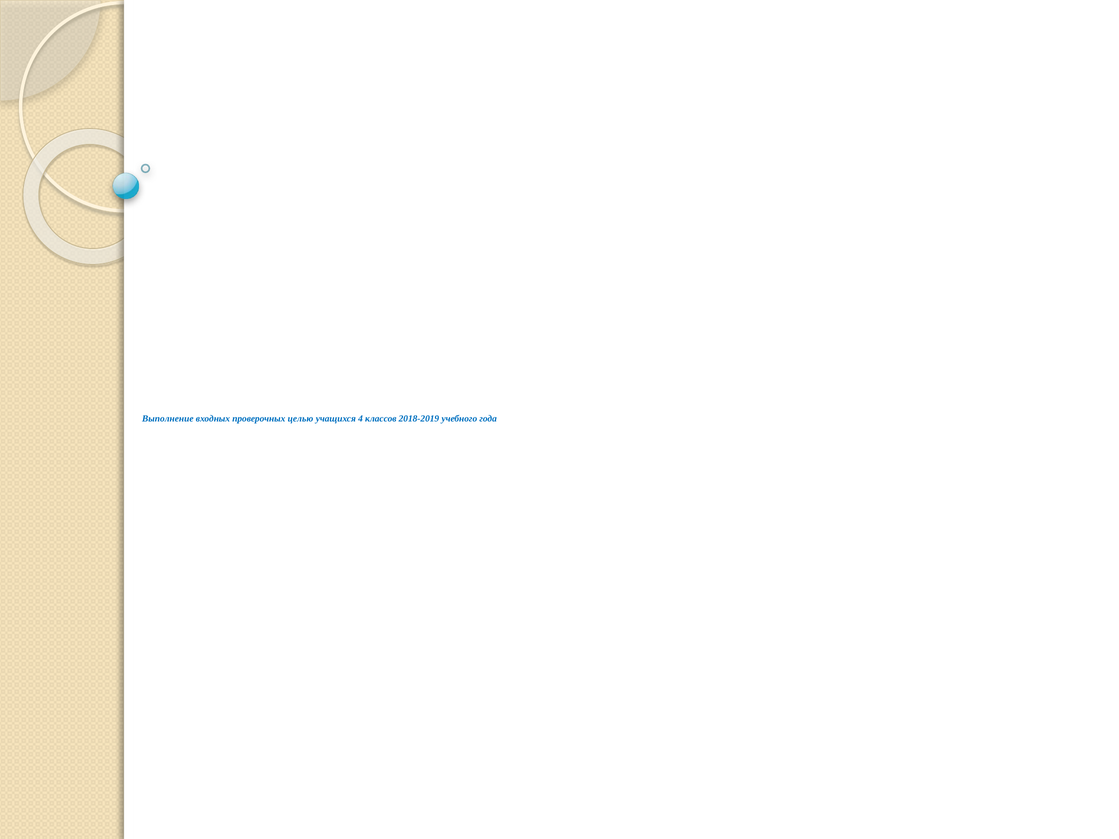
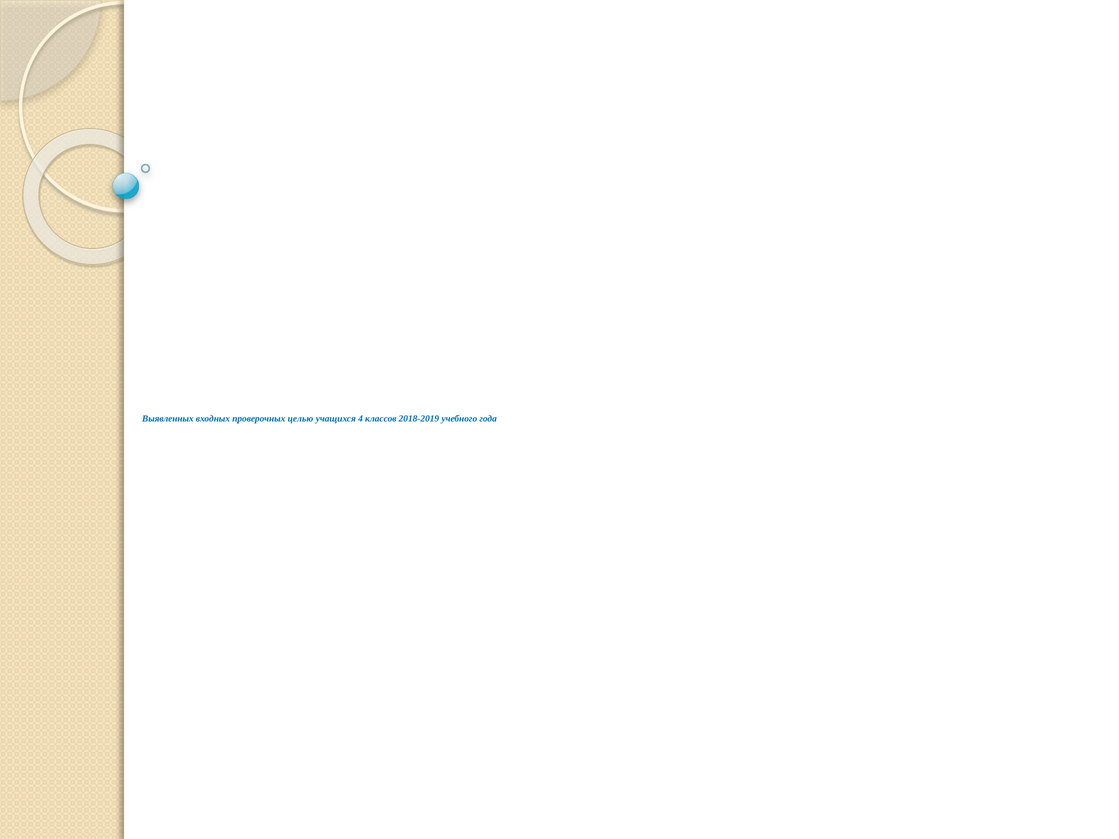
Выполнение: Выполнение -> Выявленных (168, 419)
